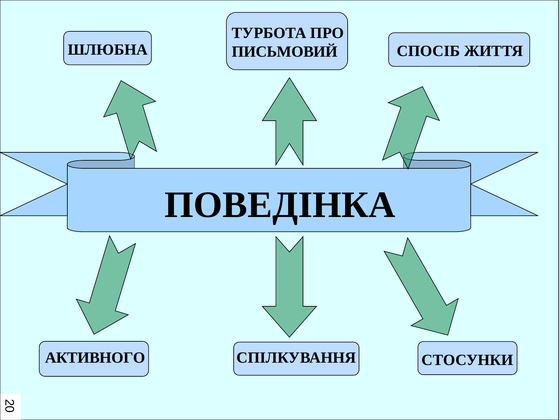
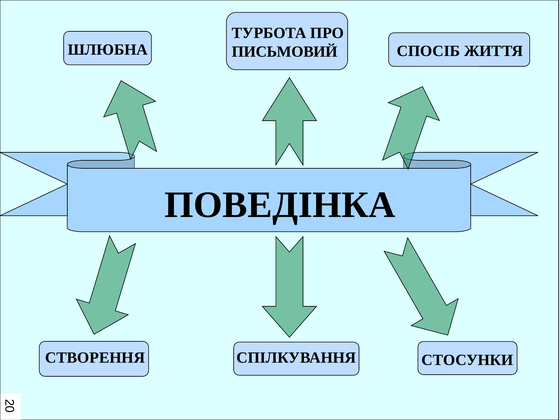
АКТИВНОГО: АКТИВНОГО -> СТВОРЕННЯ (95, 358)
